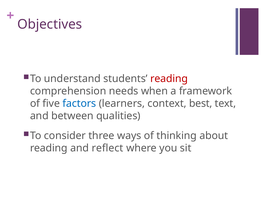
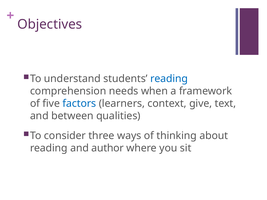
reading colour: red -> blue (169, 79)
best: best -> give (201, 104)
reflect: reflect -> author (108, 148)
